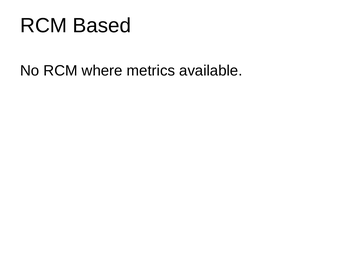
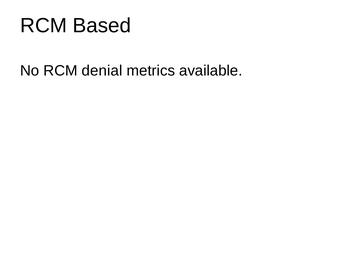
where: where -> denial (102, 71)
